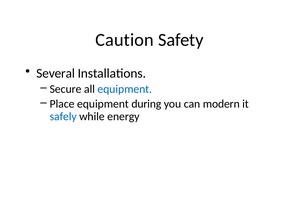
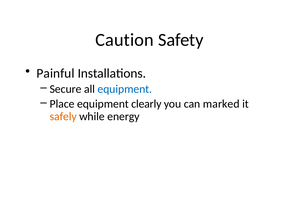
Several: Several -> Painful (56, 73)
during: during -> clearly (146, 104)
modern: modern -> marked (221, 104)
safely colour: blue -> orange (63, 117)
